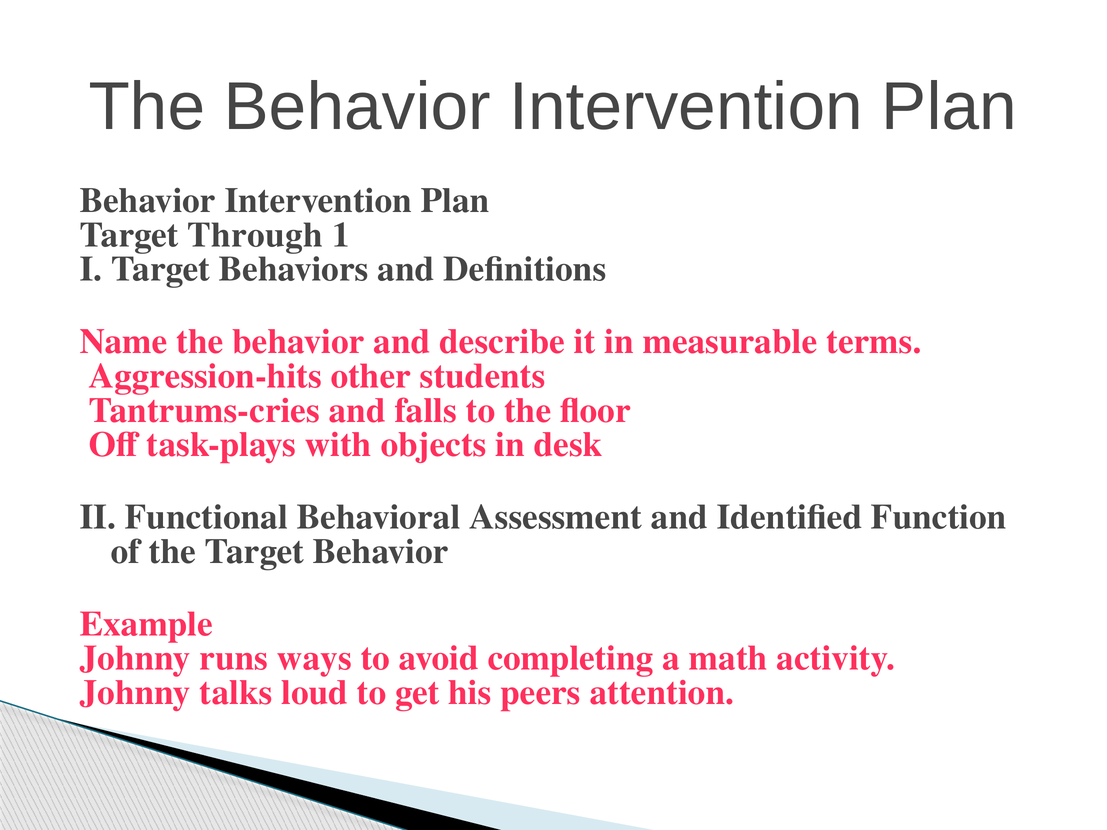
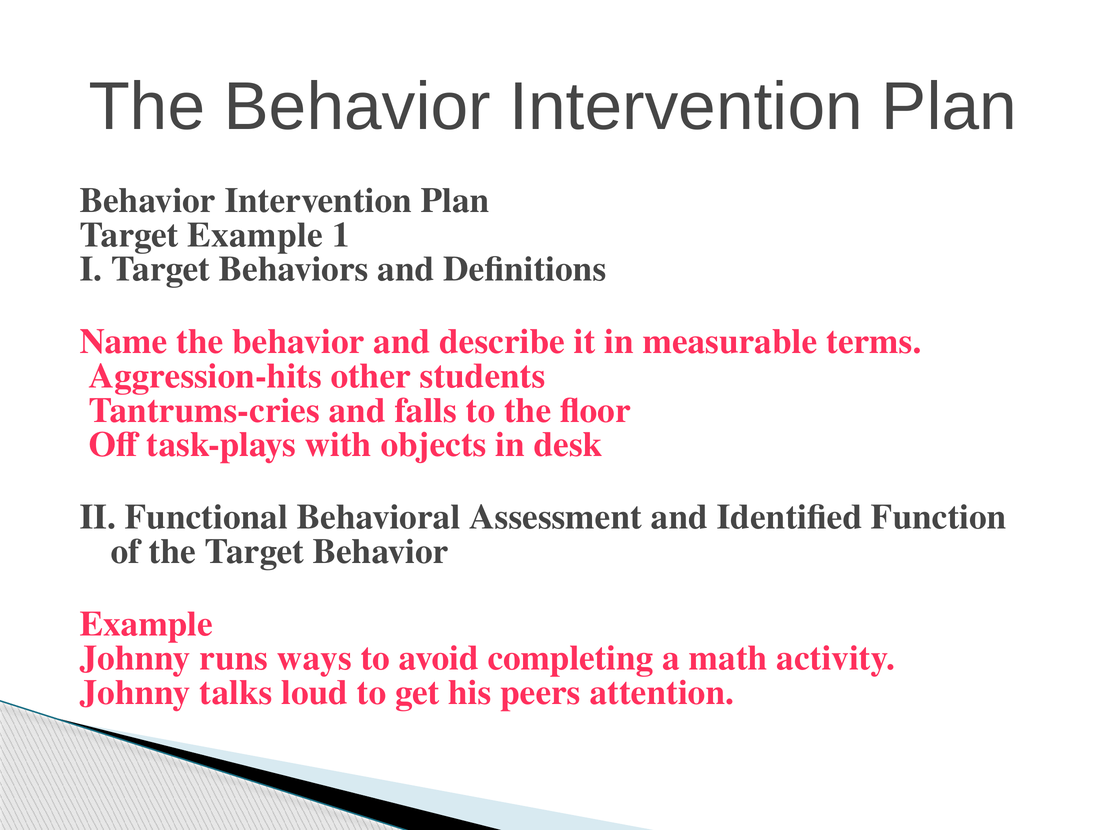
Target Through: Through -> Example (255, 235)
